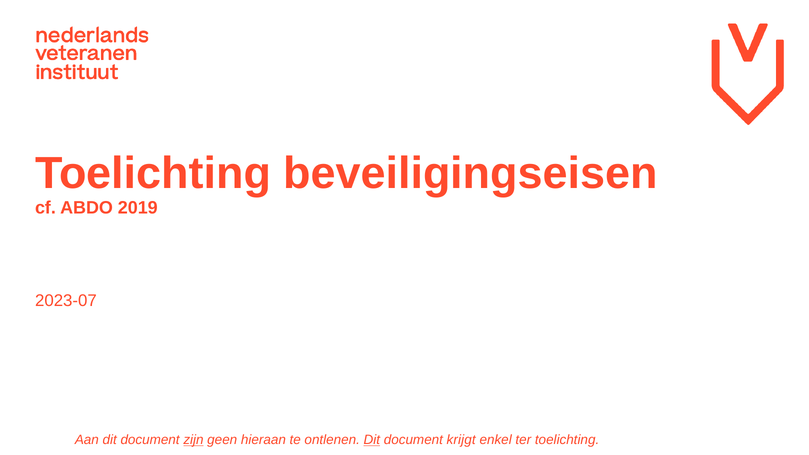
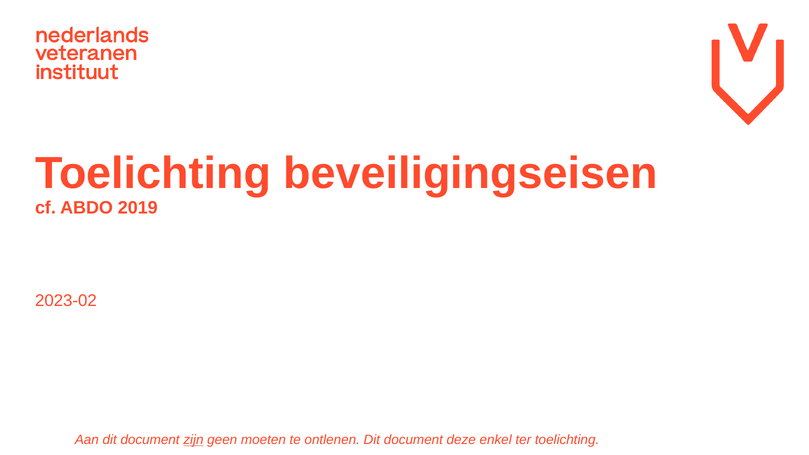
2023-07: 2023-07 -> 2023-02 (66, 301)
hieraan: hieraan -> moeten (263, 440)
Dit underline: present -> none (372, 440)
krijgt: krijgt -> deze (461, 440)
